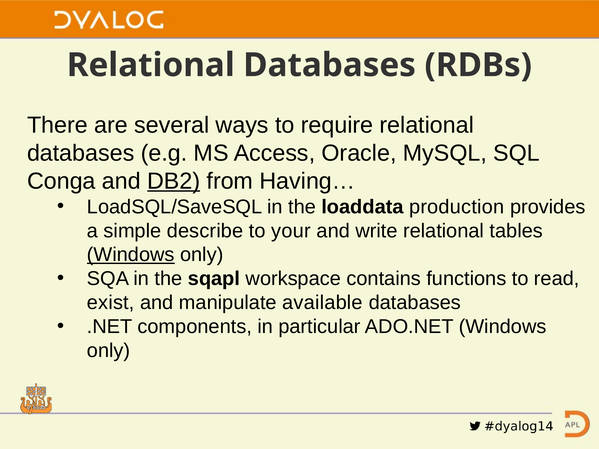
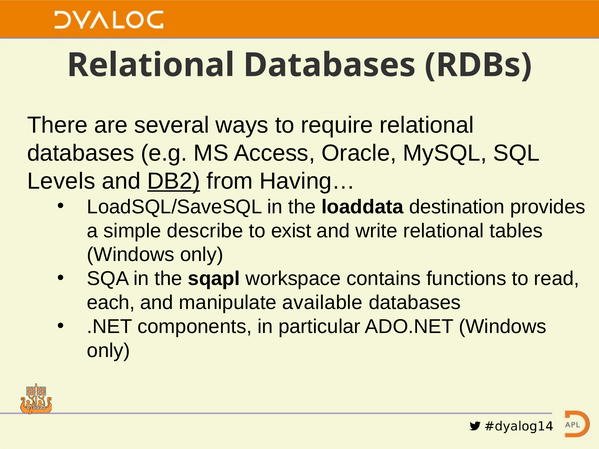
Conga: Conga -> Levels (61, 181)
production: production -> destination (457, 207)
your: your -> exist (291, 231)
Windows underline: present -> none (131, 255)
exist: exist -> each (111, 303)
